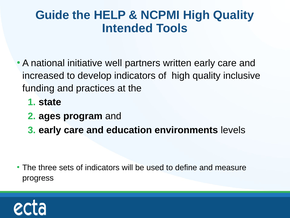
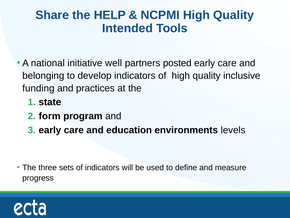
Guide: Guide -> Share (52, 15)
written: written -> posted (177, 63)
increased: increased -> belonging (43, 76)
ages: ages -> form (50, 116)
